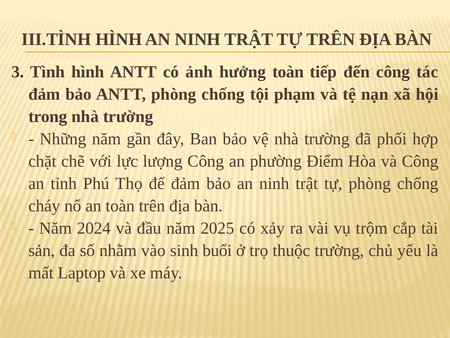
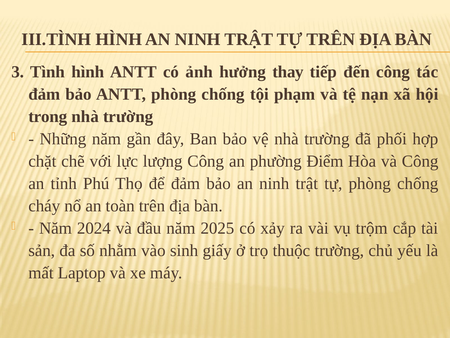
hưởng toàn: toàn -> thay (288, 72)
buổi: buổi -> giấy (217, 250)
